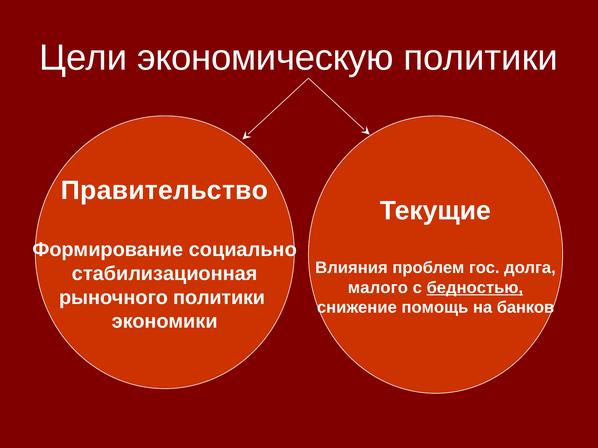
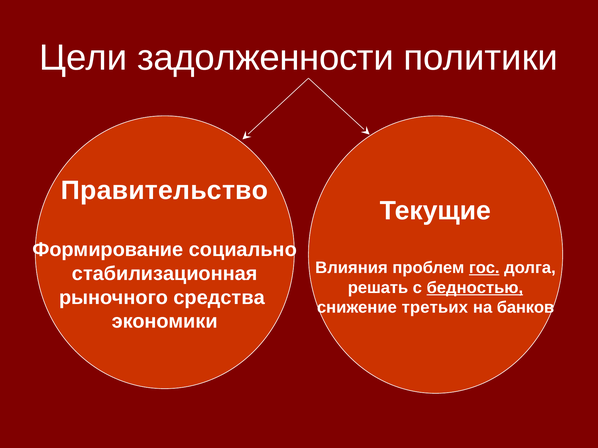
экономическую: экономическую -> задолженности (266, 58)
гос underline: none -> present (484, 268)
малого: малого -> решать (378, 288)
рыночного политики: политики -> средства (219, 298)
помощь: помощь -> третьих (435, 308)
